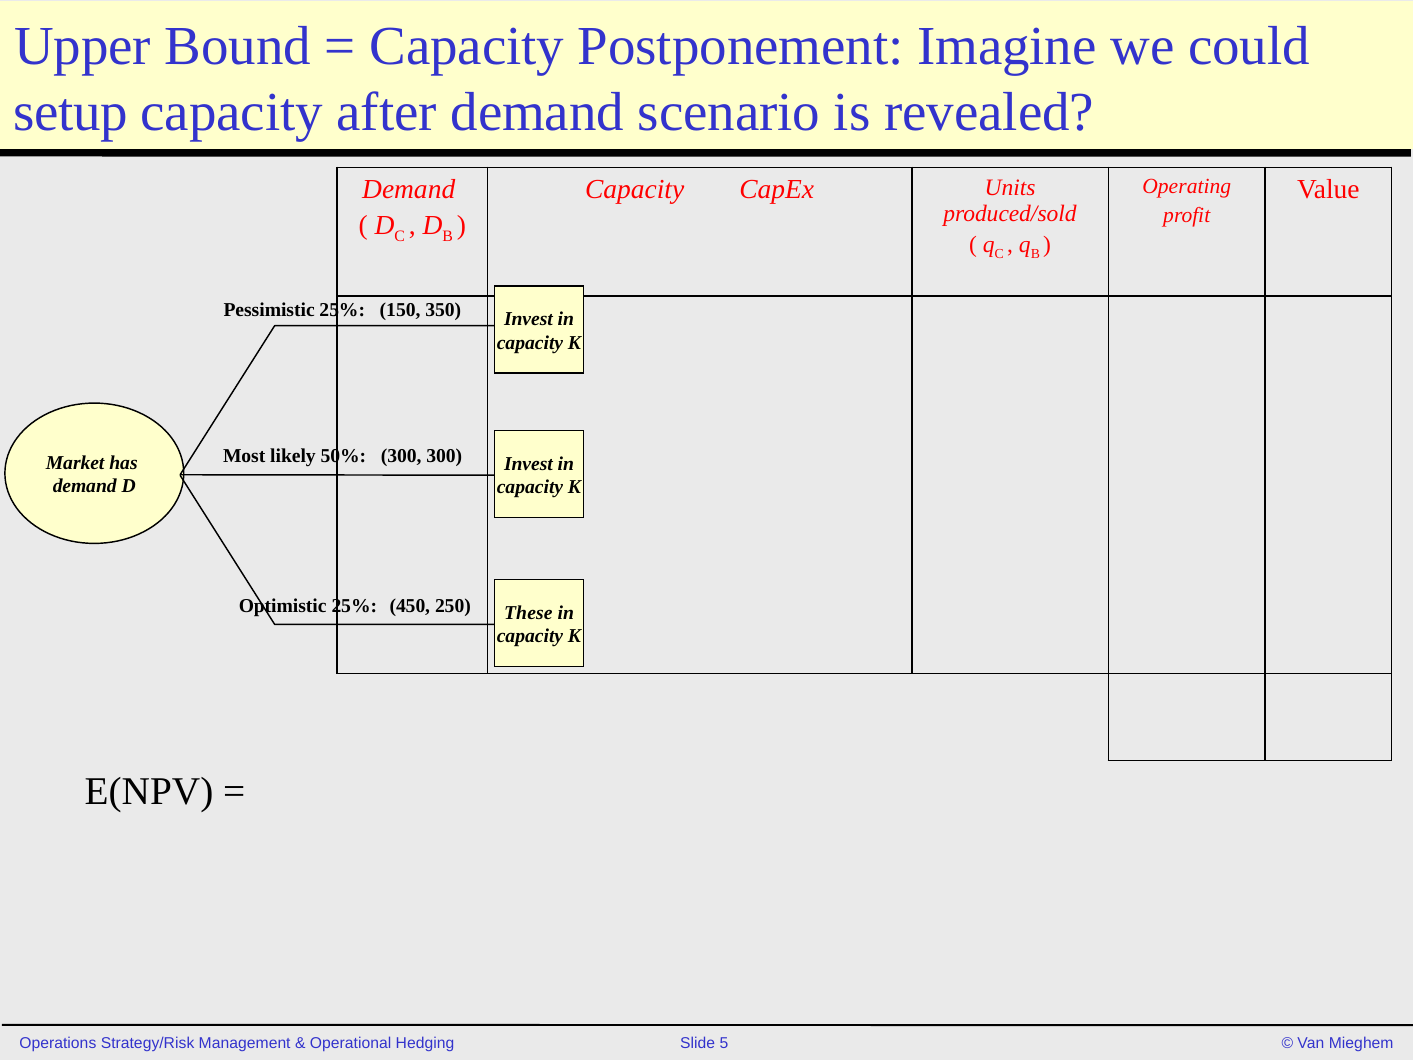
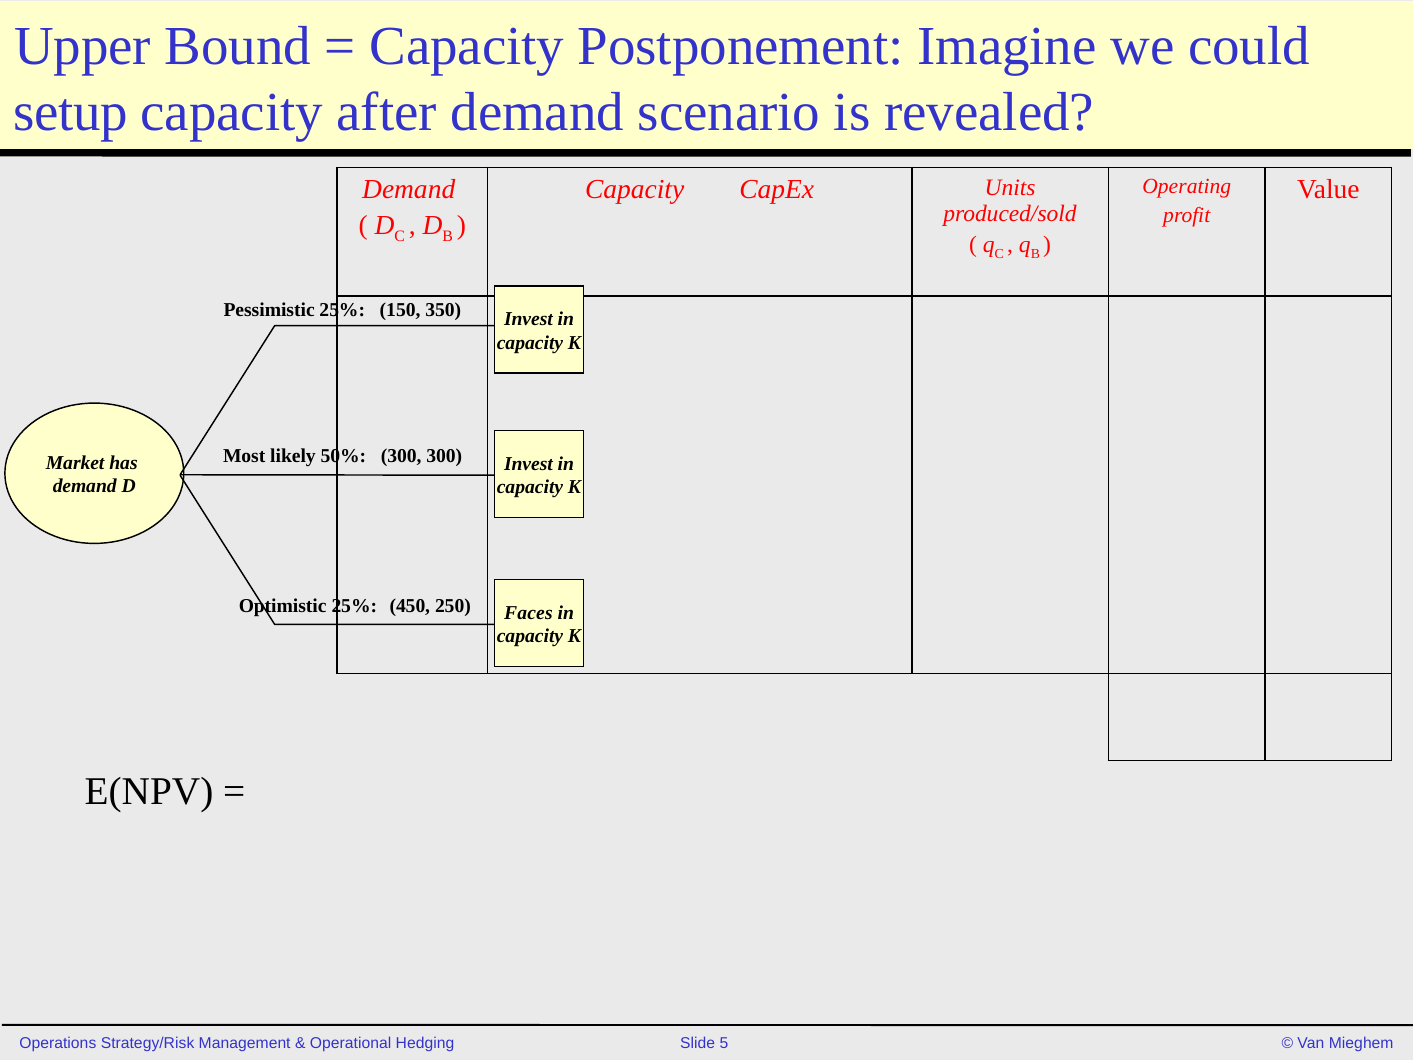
These: These -> Faces (528, 612)
